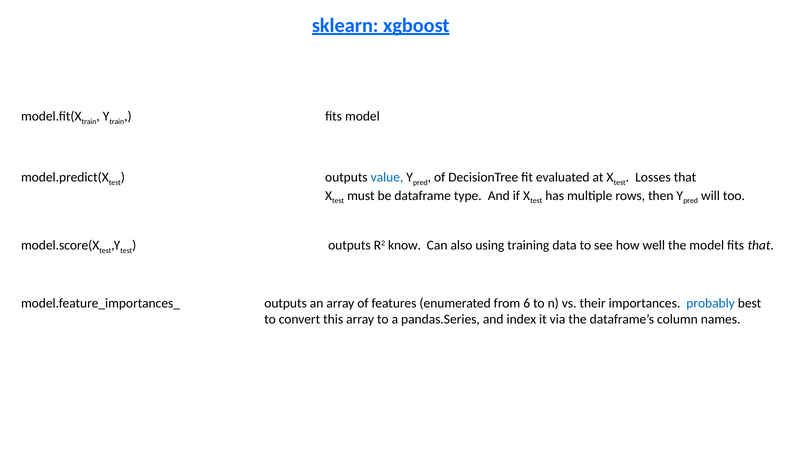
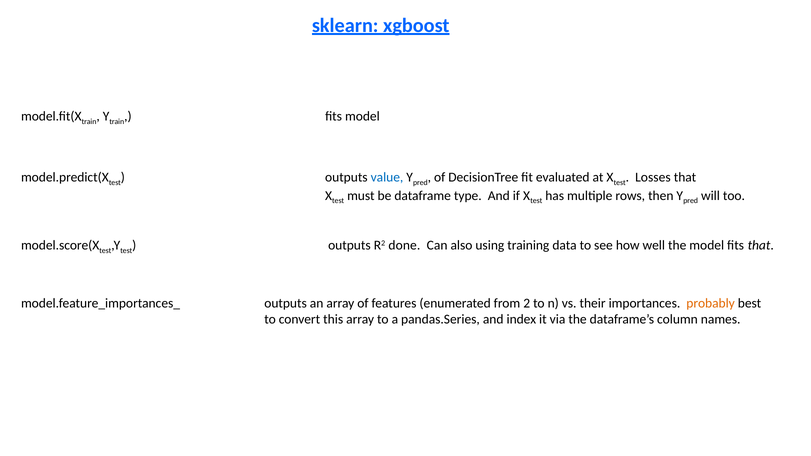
know: know -> done (404, 245)
6: 6 -> 2 (527, 303)
probably colour: blue -> orange (711, 303)
